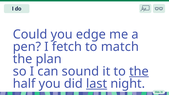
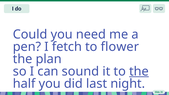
edge: edge -> need (91, 34)
match: match -> flower (120, 47)
last underline: present -> none (97, 84)
